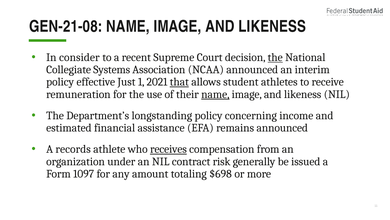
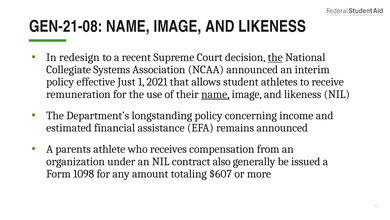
consider: consider -> redesign (79, 57)
that underline: present -> none (179, 82)
records: records -> parents (73, 149)
receives underline: present -> none (168, 149)
risk: risk -> also (222, 161)
1097: 1097 -> 1098 (84, 173)
$698: $698 -> $607 (221, 173)
